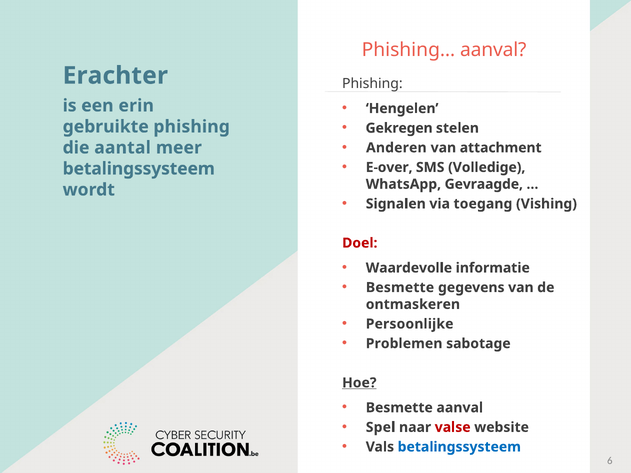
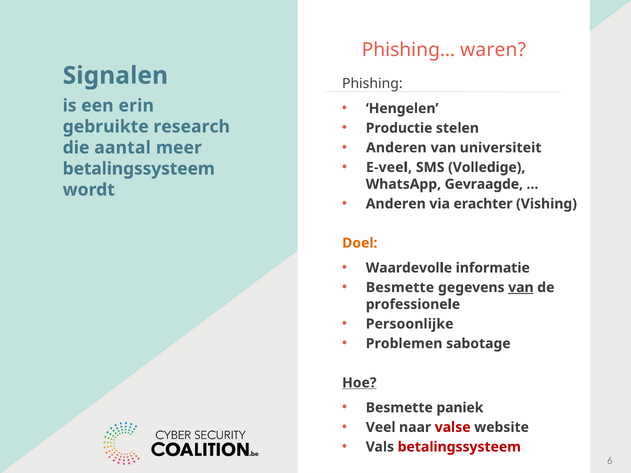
Phishing… aanval: aanval -> waren (493, 50)
Erachter: Erachter -> Signalen (115, 76)
Gekregen: Gekregen -> Productie (399, 128)
gebruikte phishing: phishing -> research (192, 127)
attachment: attachment -> universiteit (501, 148)
E-over: E-over -> E-veel (389, 167)
Signalen: Signalen -> Anderen (396, 204)
toegang: toegang -> erachter (483, 204)
Doel colour: red -> orange (360, 243)
van underline: none -> present (521, 288)
ontmaskeren: ontmaskeren -> professionele (413, 304)
Besmette aanval: aanval -> paniek (460, 408)
Spel: Spel -> Veel (381, 427)
betalingssysteem colour: blue -> red (459, 447)
